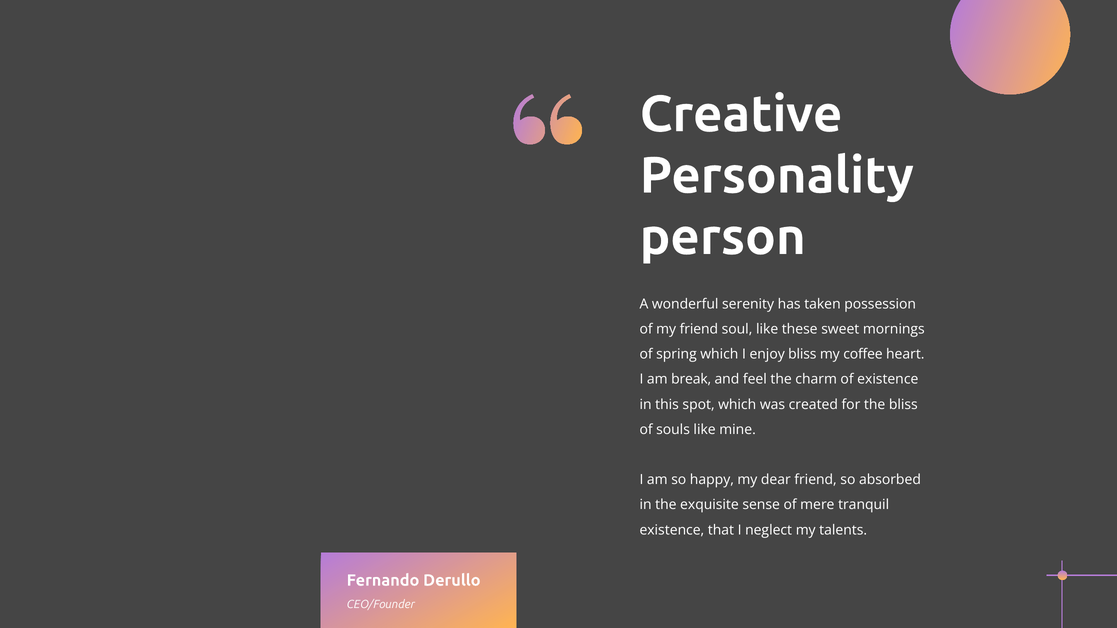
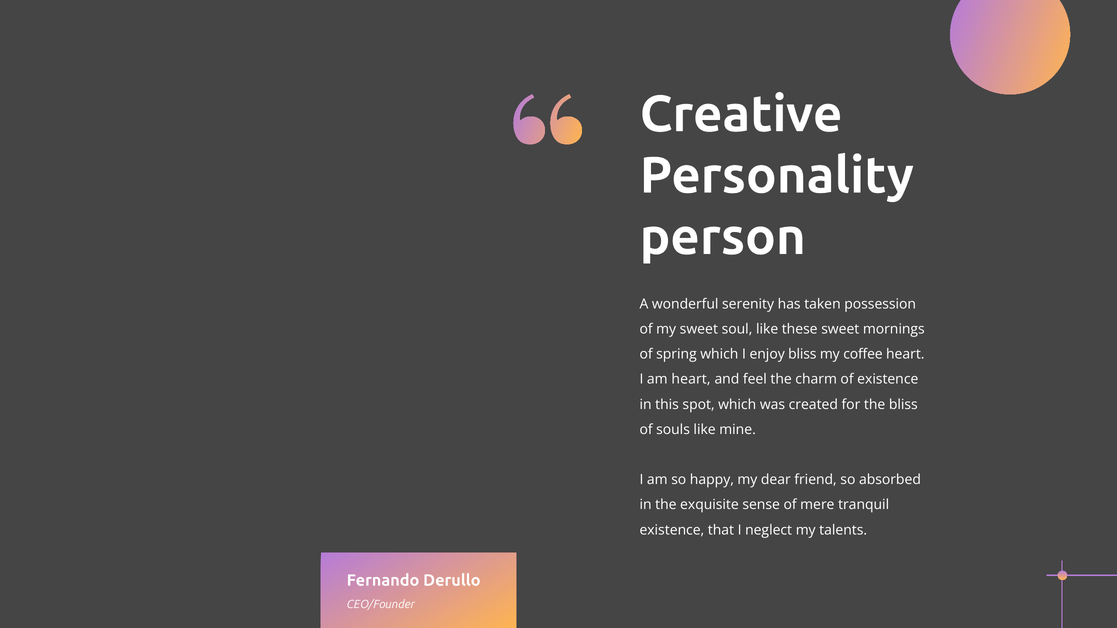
my friend: friend -> sweet (699, 329)
am break: break -> heart (691, 379)
